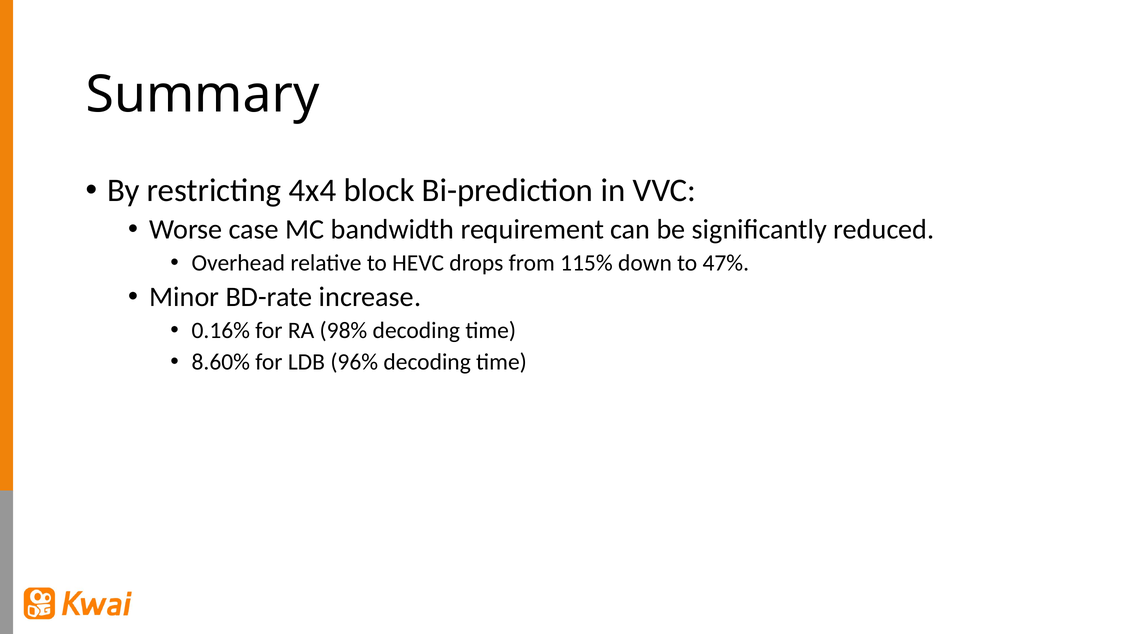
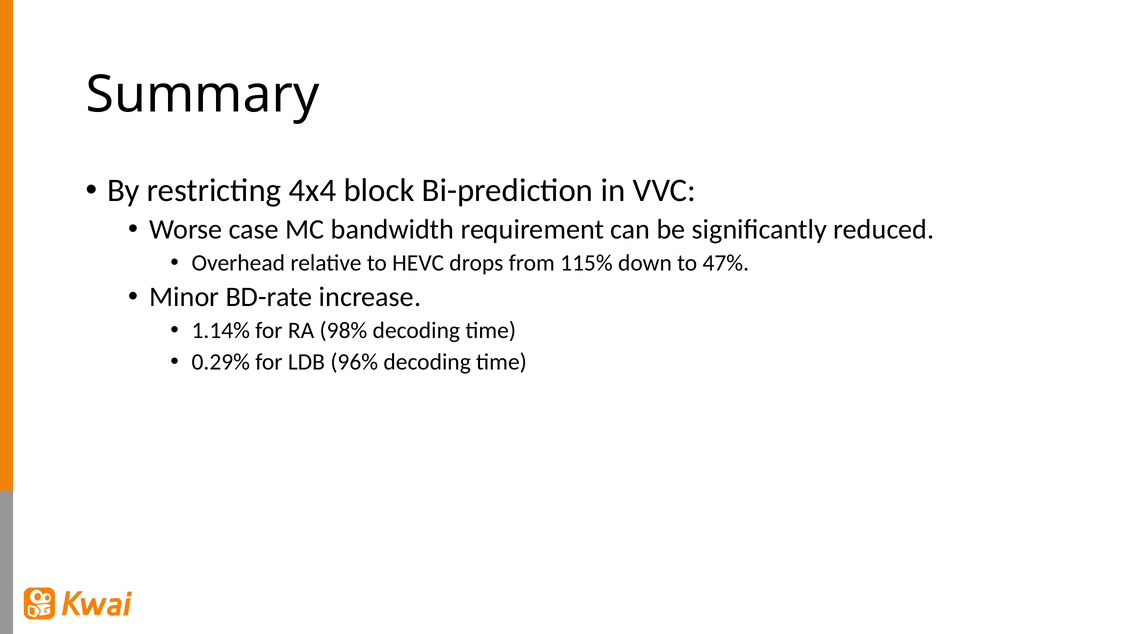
0.16%: 0.16% -> 1.14% (221, 331)
8.60%: 8.60% -> 0.29% (221, 362)
